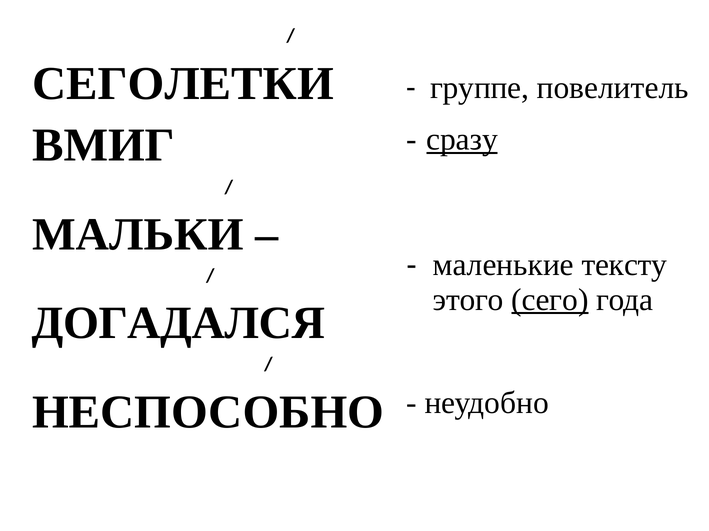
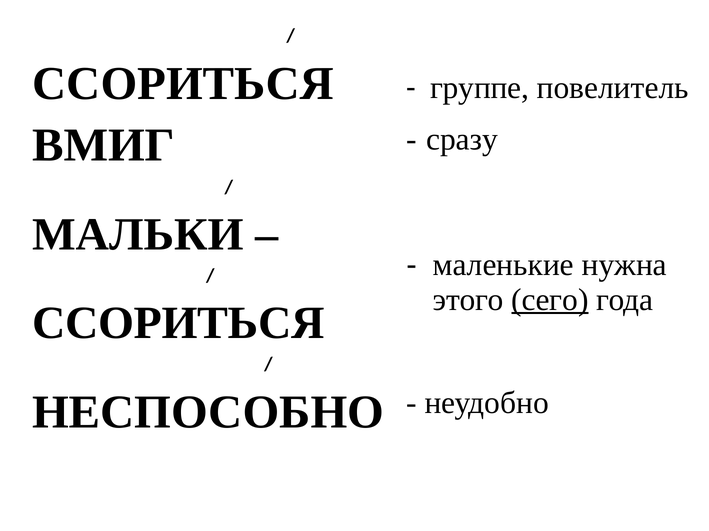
СЕГОЛЕТКИ: СЕГОЛЕТКИ -> ССОРИТЬСЯ (183, 84)
сразу underline: present -> none (462, 139)
тексту: тексту -> нужна (624, 265)
ДОГАДАЛСЯ: ДОГАДАЛСЯ -> ССОРИТЬСЯ (178, 323)
